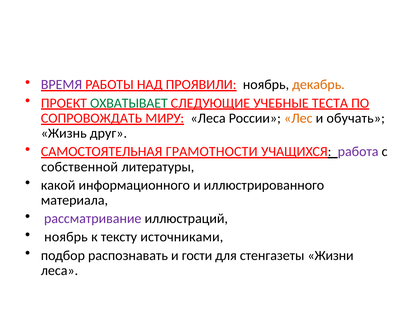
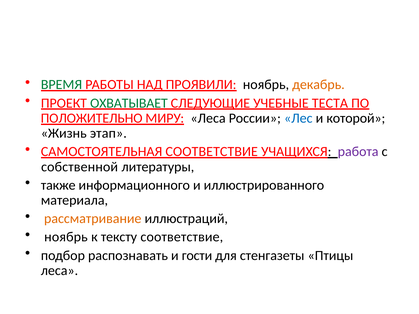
ВРЕМЯ colour: purple -> green (61, 85)
СОПРОВОЖДАТЬ: СОПРОВОЖДАТЬ -> ПОЛОЖИТЕЛЬНО (92, 118)
Лес colour: orange -> blue (298, 118)
обучать: обучать -> которой (356, 118)
друг: друг -> этап (108, 133)
САМОСТОЯТЕЛЬНАЯ ГРАМОТНОСТИ: ГРАМОТНОСТИ -> СООТВЕТСТВИЕ (212, 152)
какой: какой -> также (58, 185)
рассматривание colour: purple -> orange (93, 219)
тексту источниками: источниками -> соответствие (182, 237)
Жизни: Жизни -> Птицы (330, 256)
